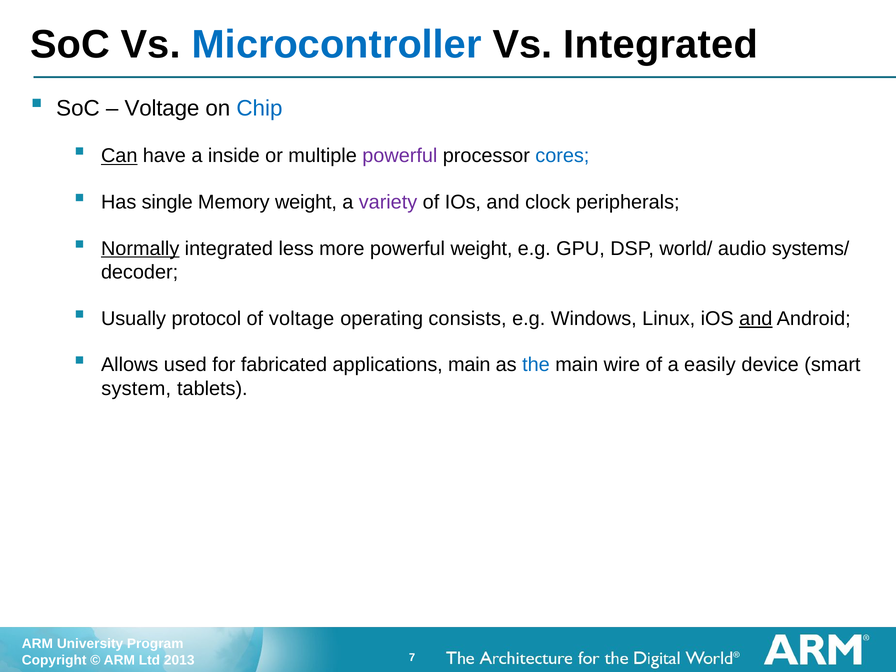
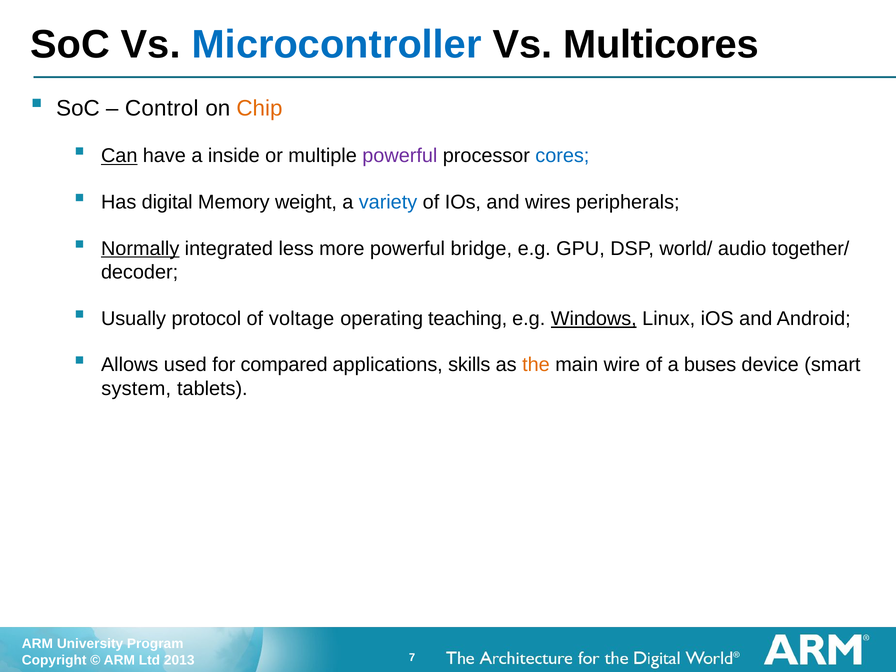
Vs Integrated: Integrated -> Multicores (661, 45)
Voltage: Voltage -> Control (162, 108)
Chip colour: blue -> orange (259, 108)
single: single -> digital (167, 202)
variety colour: purple -> blue (388, 202)
clock: clock -> wires (548, 202)
powerful weight: weight -> bridge (481, 248)
systems/: systems/ -> together/ (811, 248)
consists: consists -> teaching (468, 319)
Windows underline: none -> present (594, 319)
and underline: present -> none (756, 319)
fabricated: fabricated -> compared (284, 365)
applications main: main -> skills (469, 365)
the colour: blue -> orange (536, 365)
easily: easily -> buses (710, 365)
